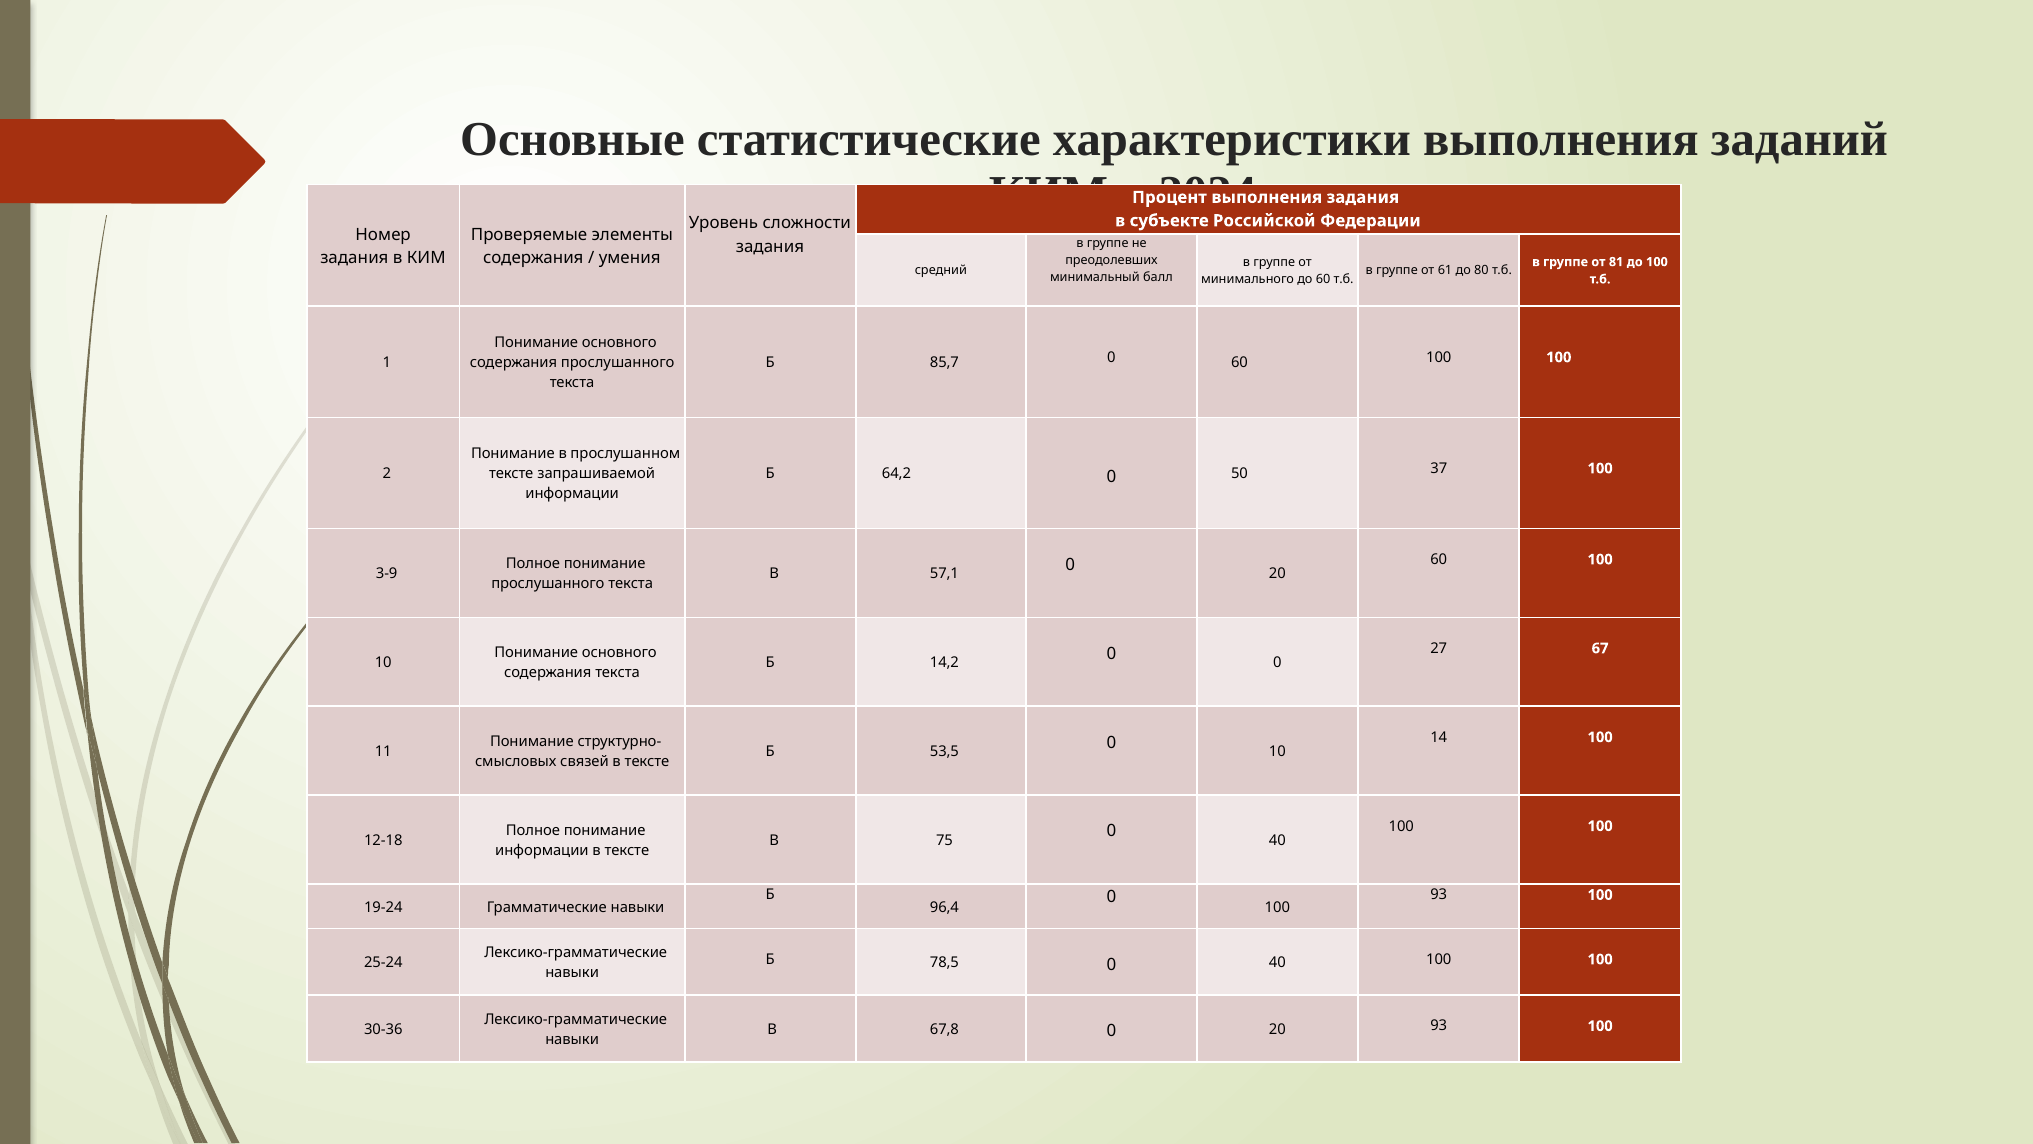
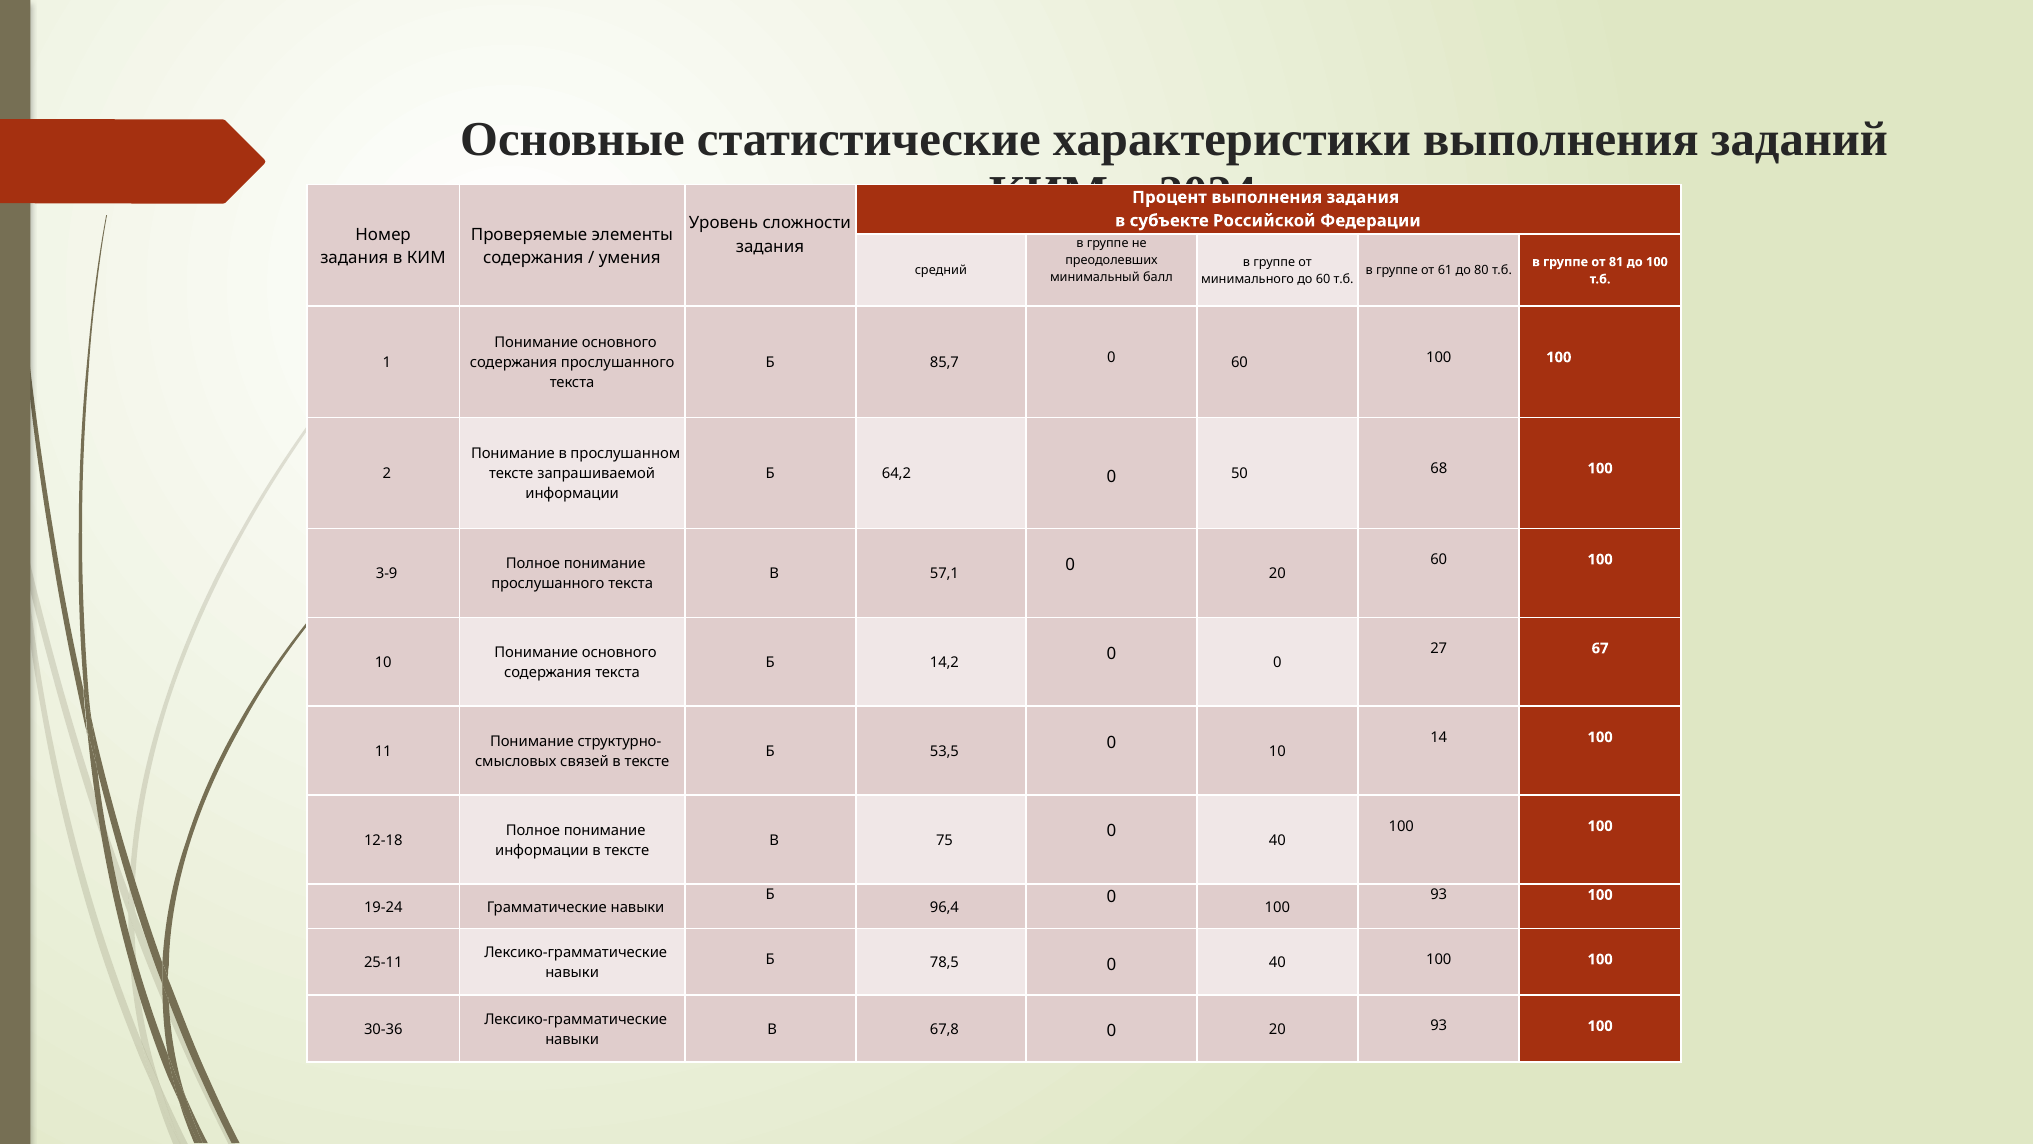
37: 37 -> 68 (1439, 468)
25-24: 25-24 -> 25-11 (383, 962)
